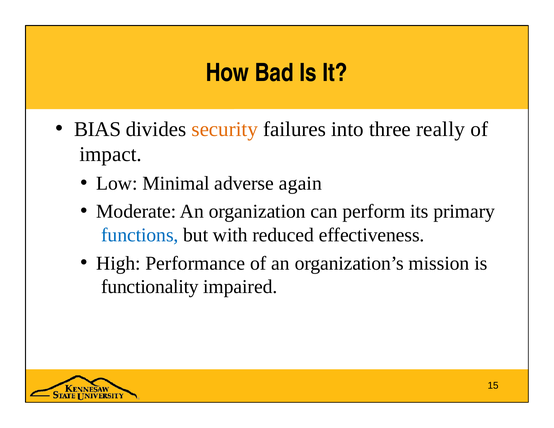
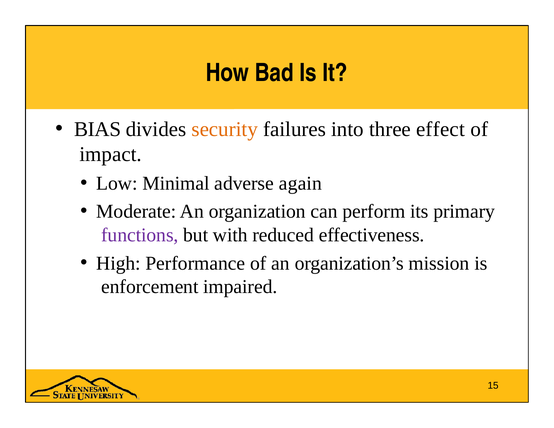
really: really -> effect (440, 129)
functions colour: blue -> purple (140, 235)
functionality: functionality -> enforcement (150, 287)
